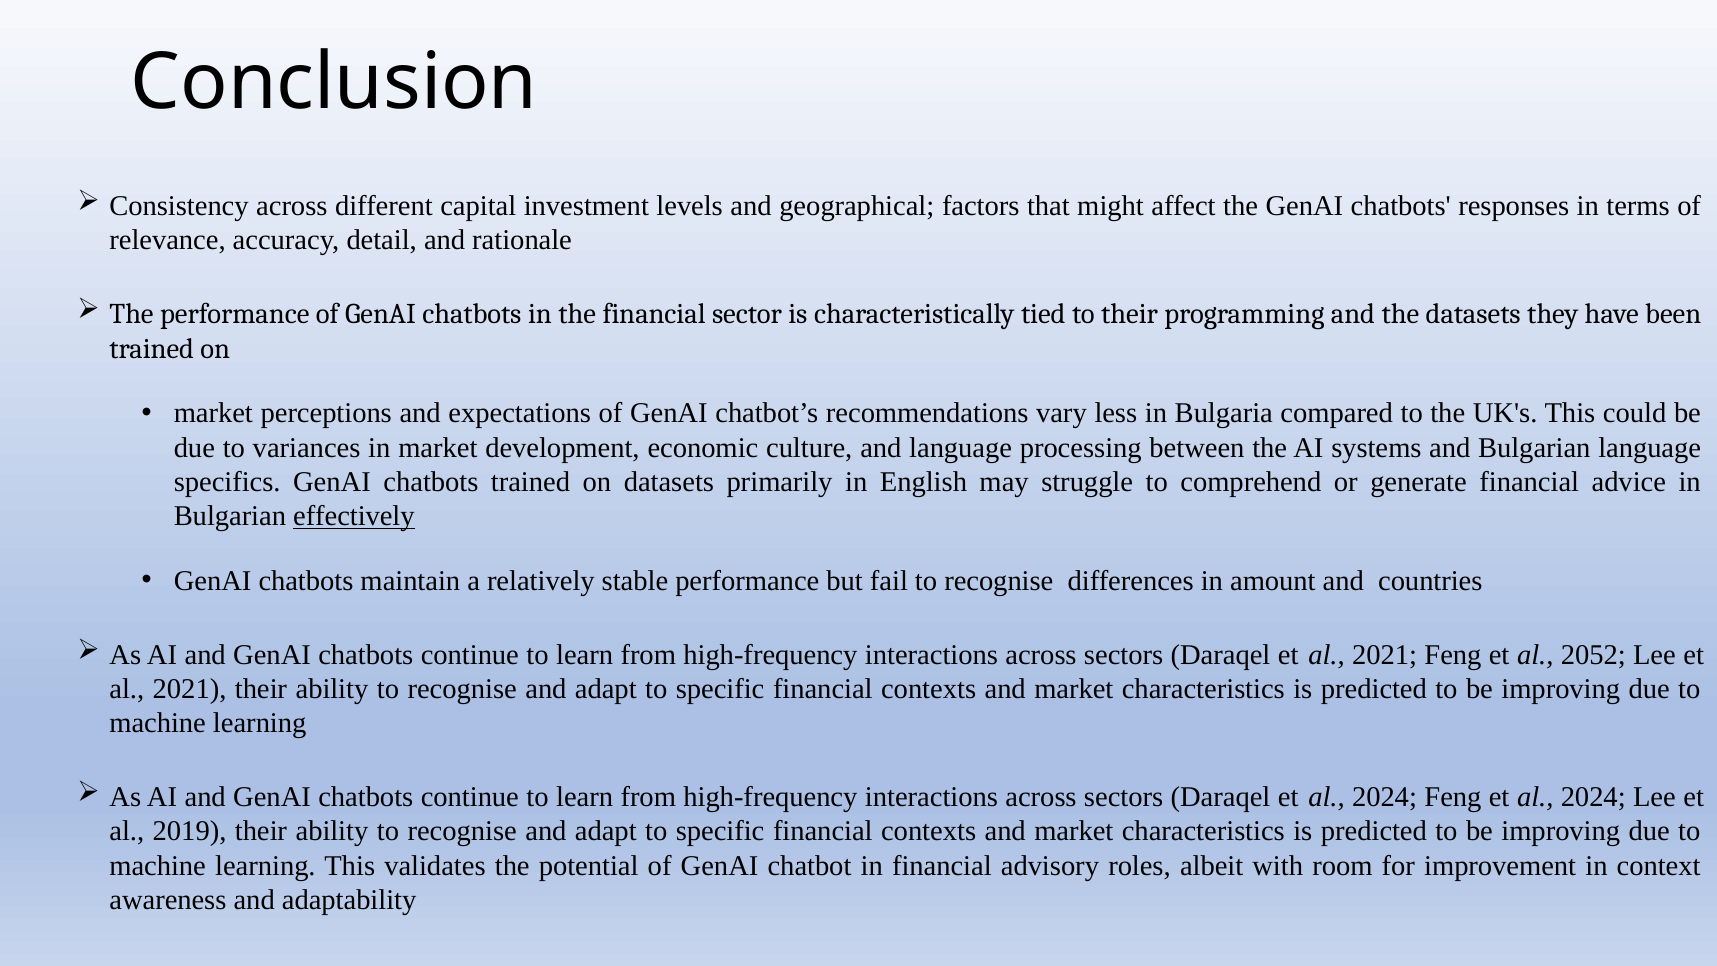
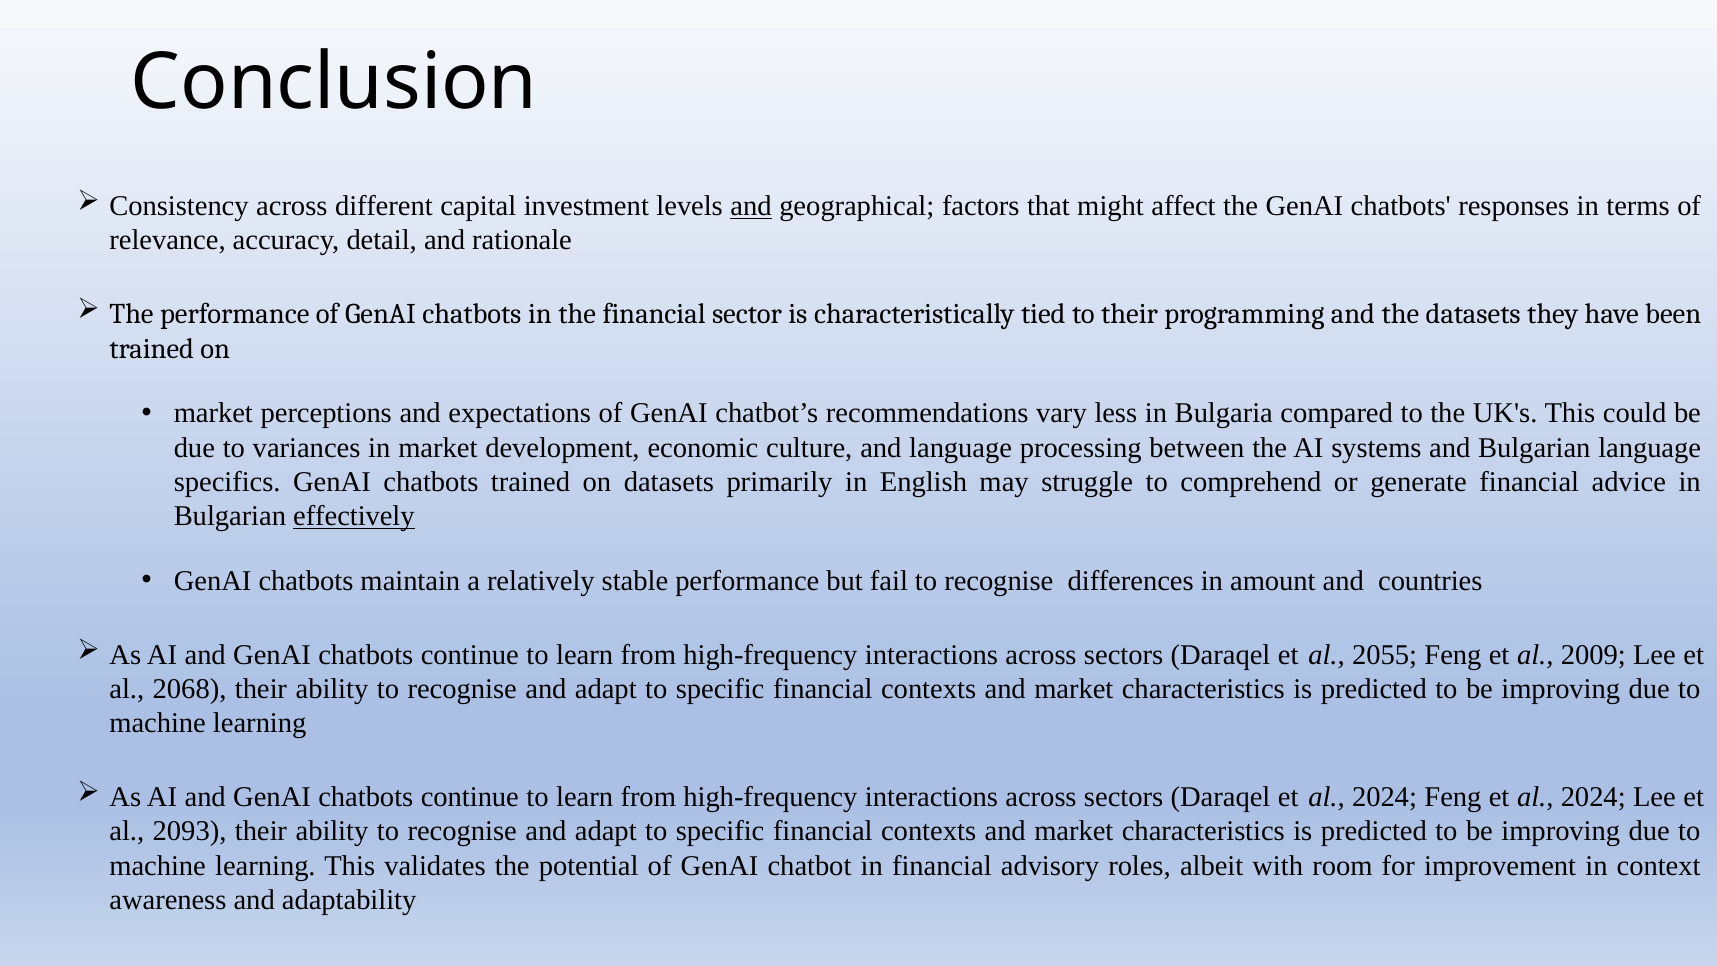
and underline: none -> present (751, 206)
Daraqel et al 2021: 2021 -> 2055 (1385, 655)
2052: 2052 -> 2009 (1593, 655)
2021: 2021 -> 2068 (190, 689)
2019: 2019 -> 2093 (190, 831)
